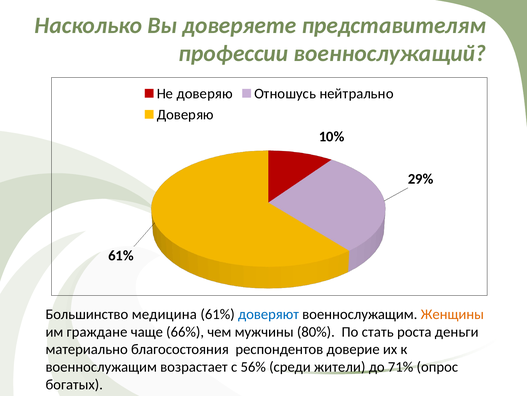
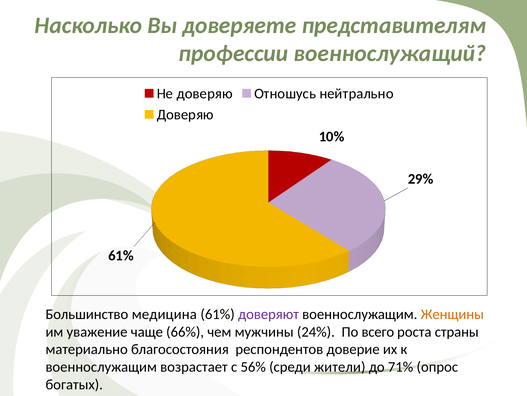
доверяют colour: blue -> purple (268, 314)
граждане: граждане -> уважение (97, 331)
80%: 80% -> 24% (316, 331)
стать: стать -> всего (378, 331)
деньги: деньги -> страны (457, 331)
